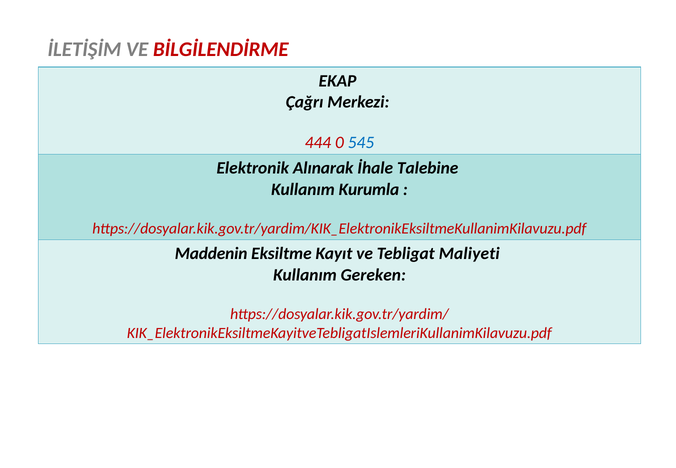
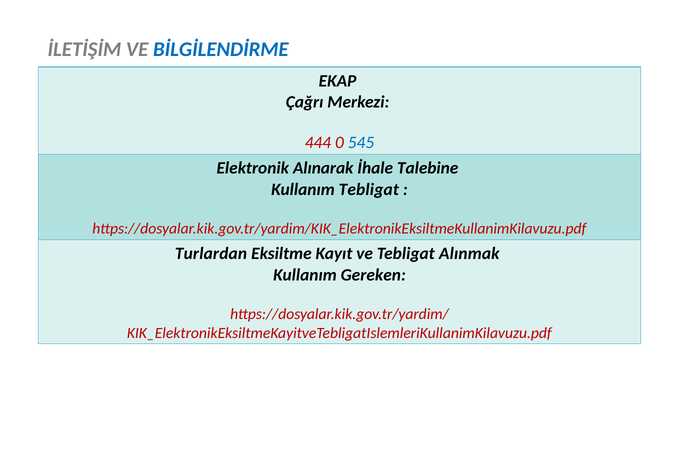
BİLGİLENDİRME colour: red -> blue (221, 50)
Kullanım Kurumla: Kurumla -> Tebligat (369, 189)
Maddenin: Maddenin -> Turlardan (211, 254)
Maliyeti: Maliyeti -> Alınmak (469, 254)
